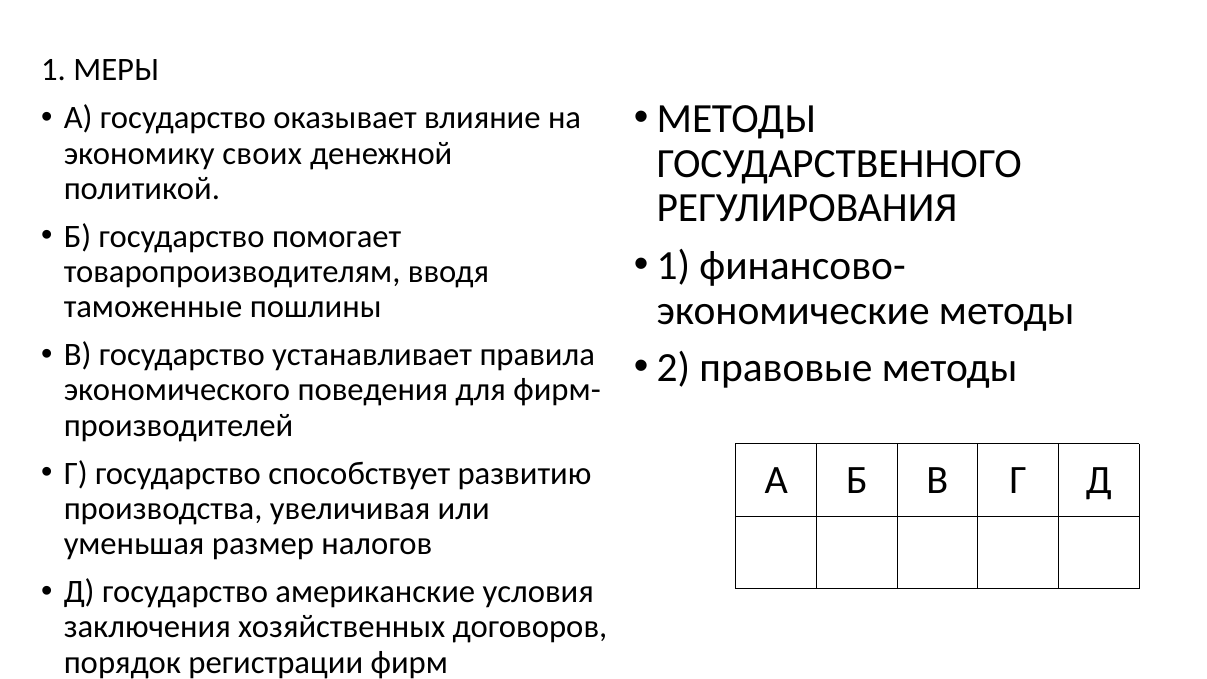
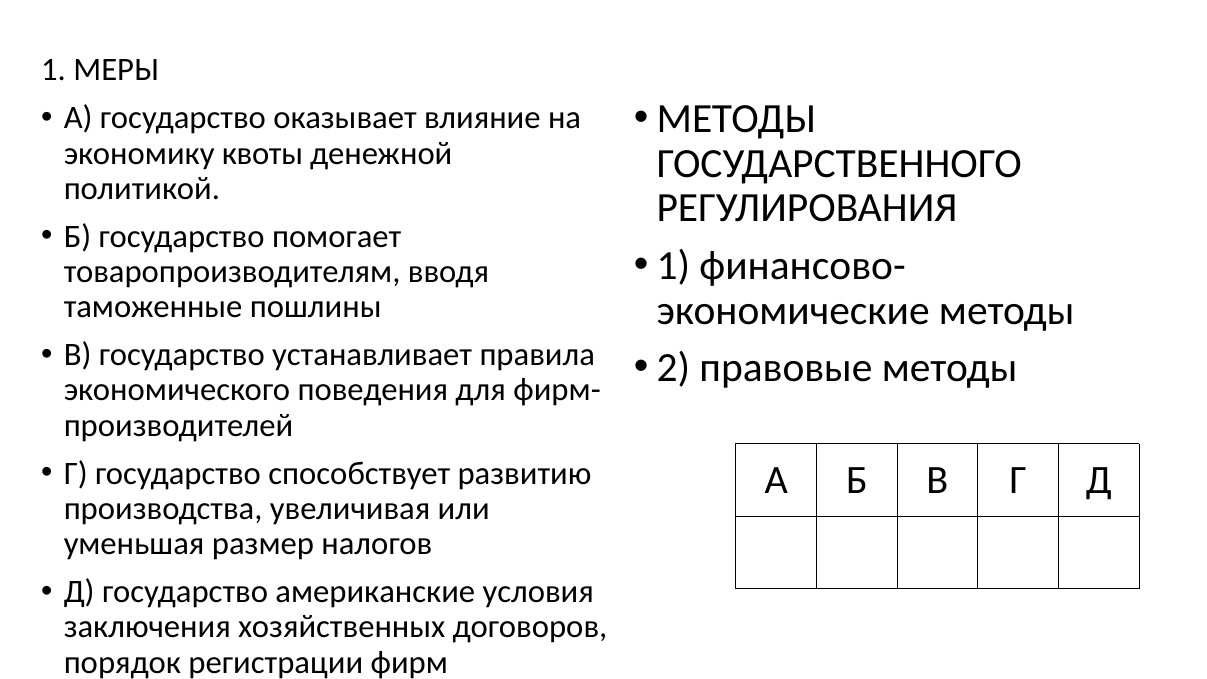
своих: своих -> квоты (262, 153)
